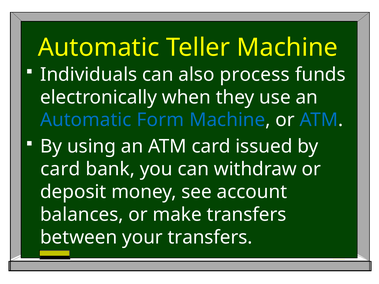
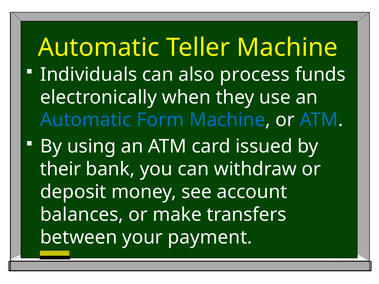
card: card -> their (61, 169)
your transfers: transfers -> payment (210, 238)
